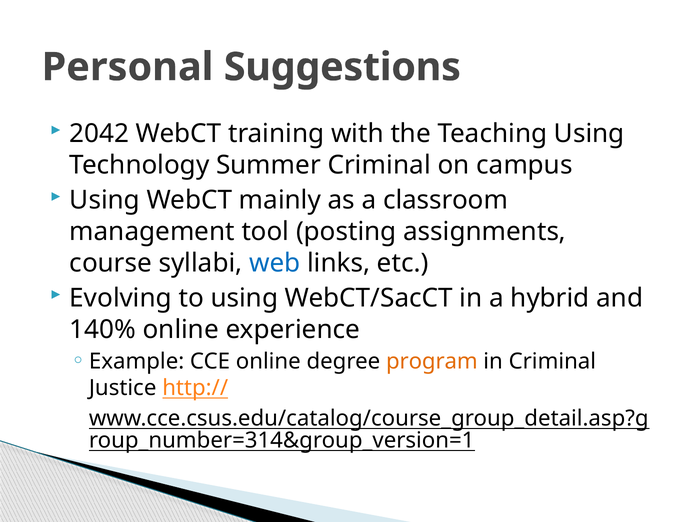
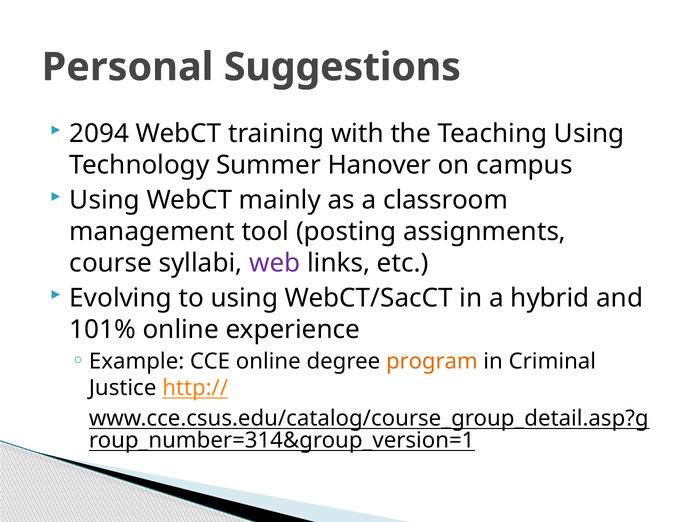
2042: 2042 -> 2094 (99, 134)
Summer Criminal: Criminal -> Hanover (379, 165)
web colour: blue -> purple (275, 263)
140%: 140% -> 101% (103, 329)
